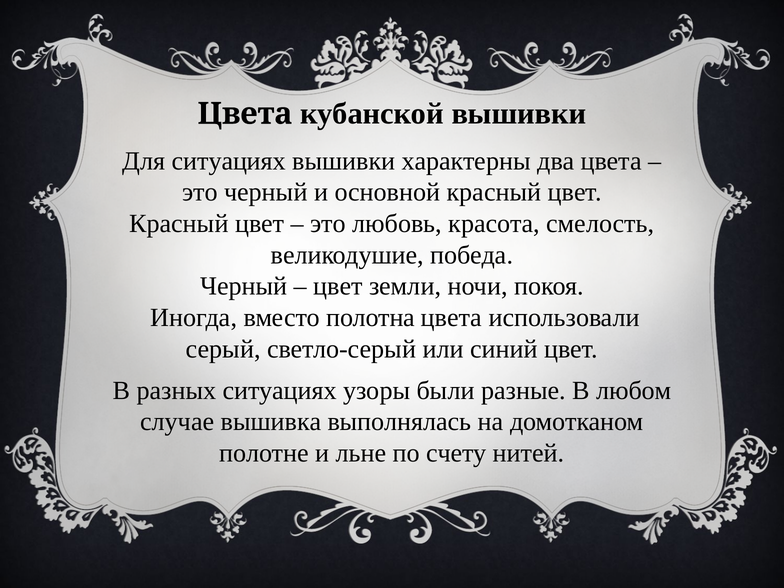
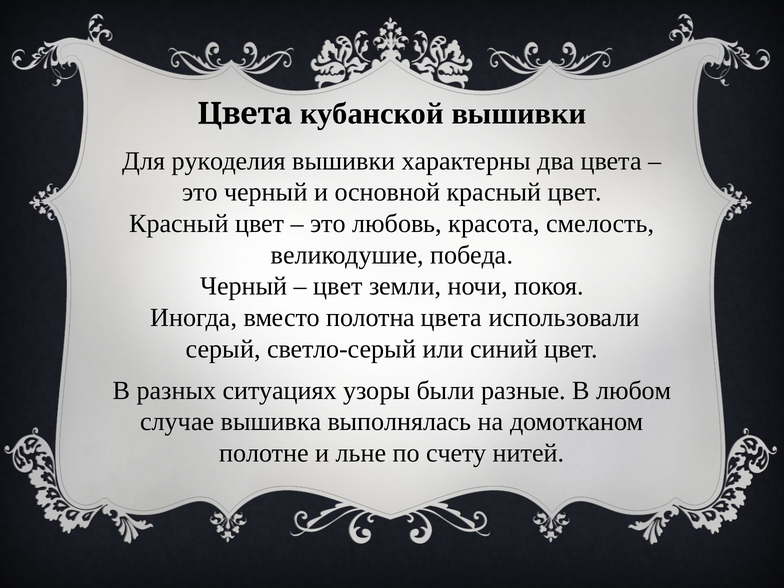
Для ситуациях: ситуациях -> рукоделия (229, 161)
